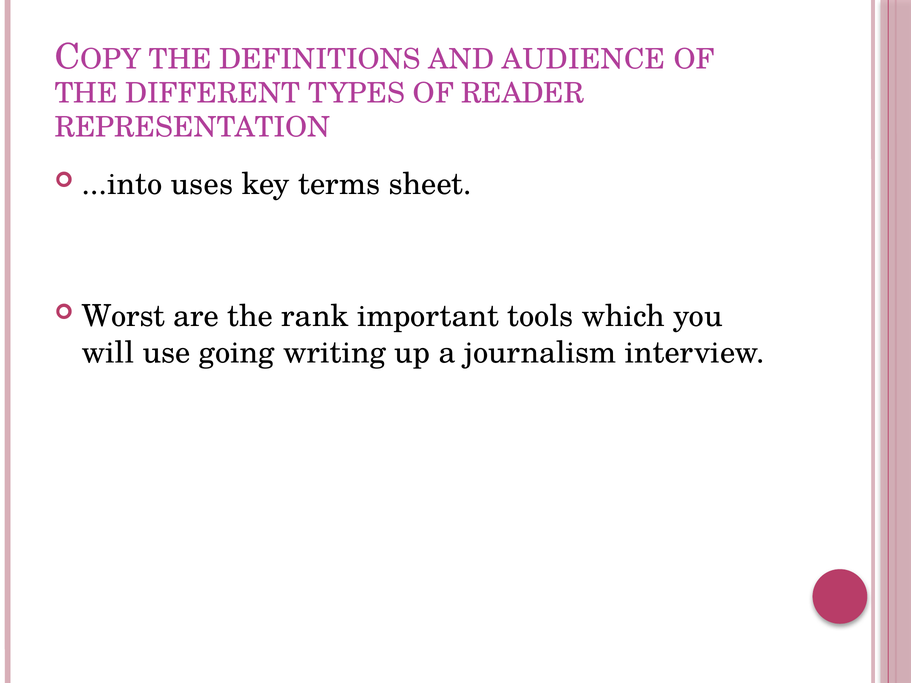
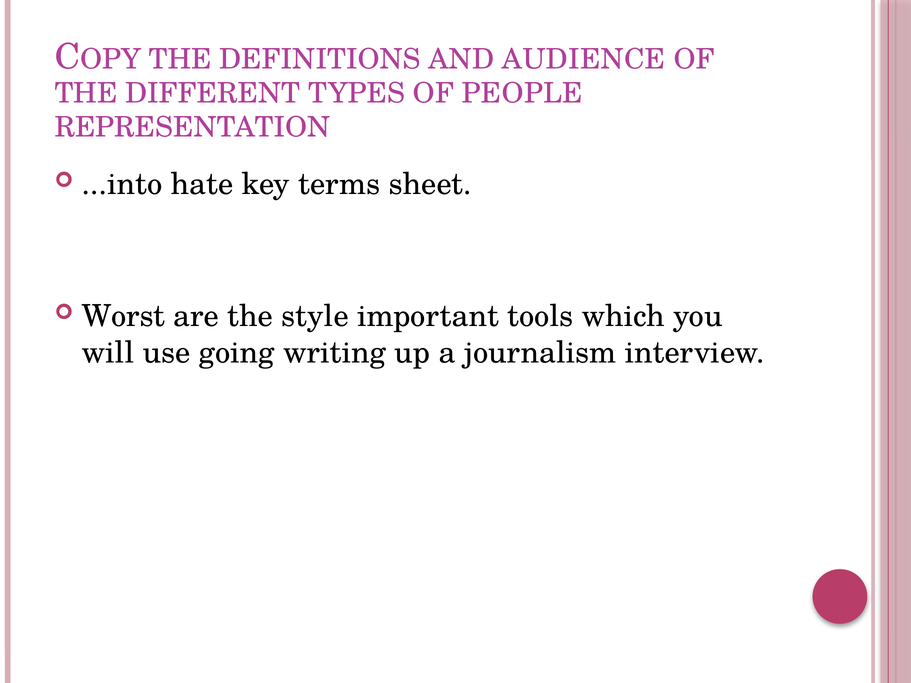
READER: READER -> PEOPLE (522, 93)
uses: uses -> hate (202, 184)
rank: rank -> style (315, 316)
